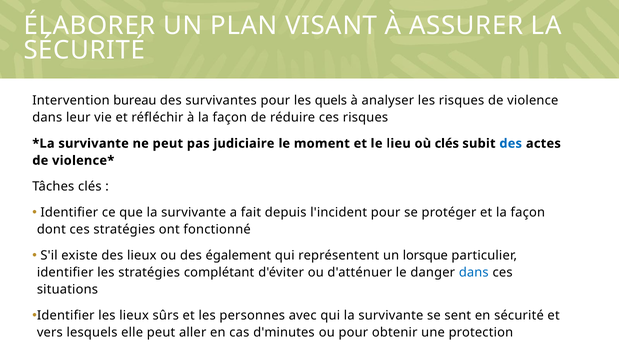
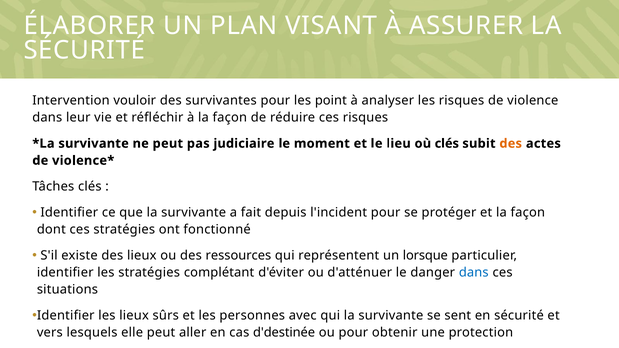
bureau: bureau -> vouloir (135, 101)
quels: quels -> point (331, 101)
des colour: blue -> orange (511, 144)
également: également -> ressources (238, 256)
d'minutes: d'minutes -> d'destinée (284, 333)
